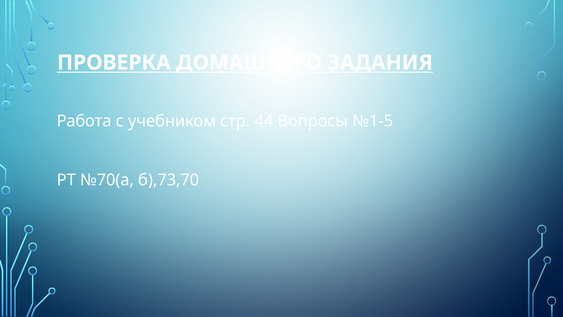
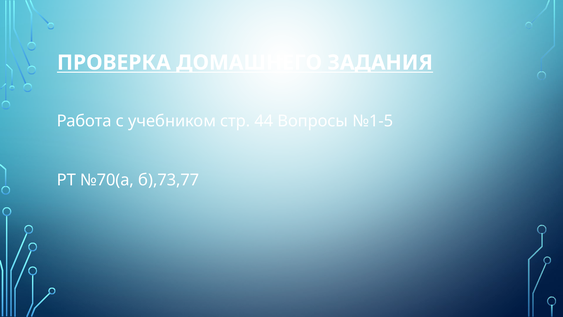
б),73,70: б),73,70 -> б),73,77 (169, 180)
